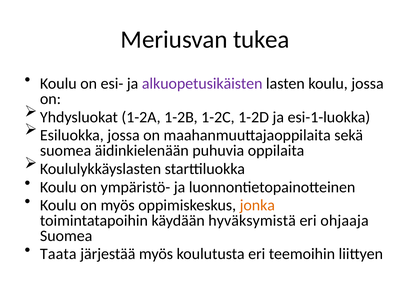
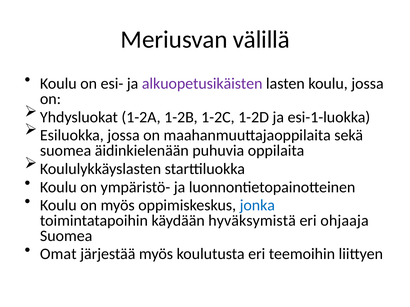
tukea: tukea -> välillä (261, 40)
jonka colour: orange -> blue (257, 206)
Taata: Taata -> Omat (58, 254)
